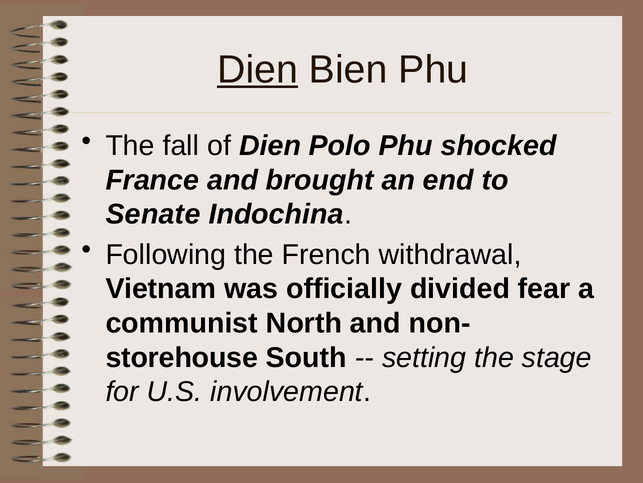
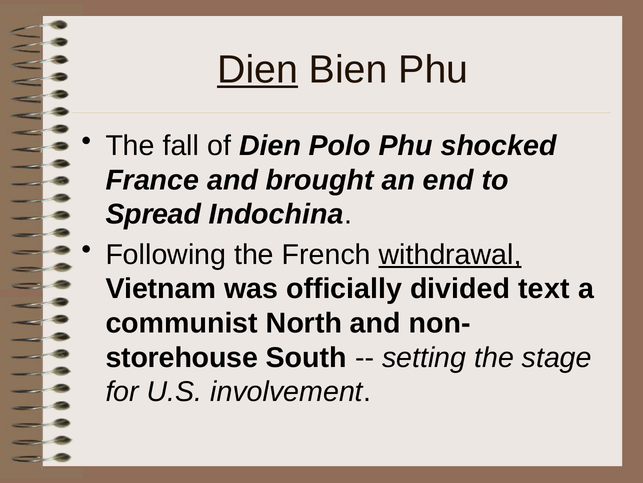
Senate: Senate -> Spread (153, 214)
withdrawal underline: none -> present (450, 254)
fear: fear -> text (544, 289)
